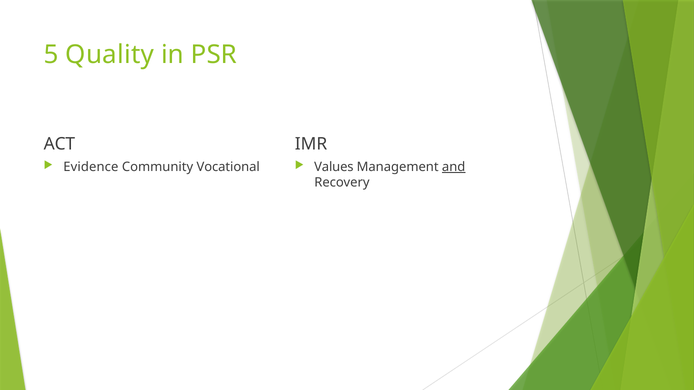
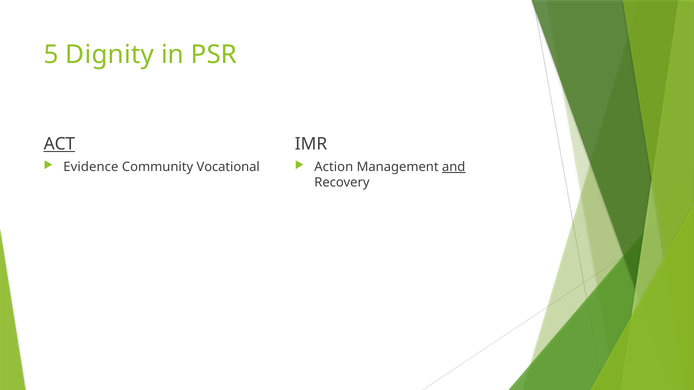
Quality: Quality -> Dignity (110, 55)
ACT underline: none -> present (59, 144)
Values: Values -> Action (334, 167)
